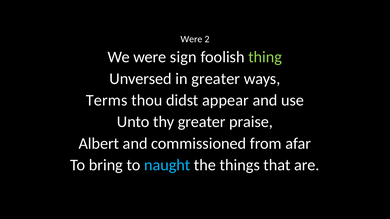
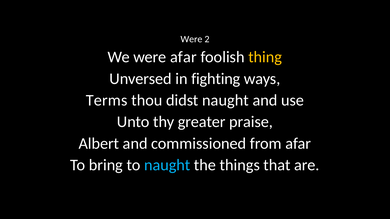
were sign: sign -> afar (183, 57)
thing colour: light green -> yellow (265, 57)
in greater: greater -> fighting (216, 79)
didst appear: appear -> naught (225, 100)
